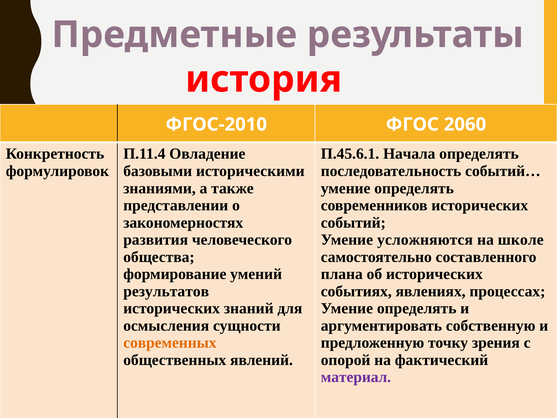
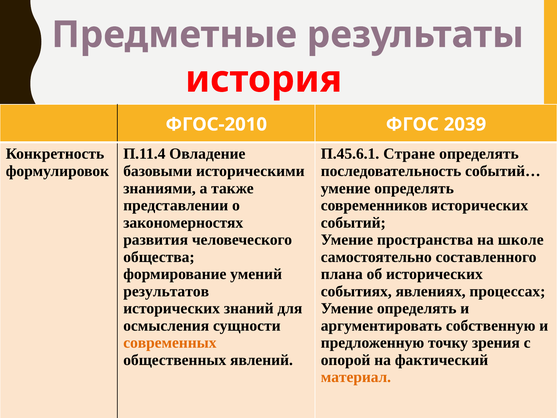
2060: 2060 -> 2039 (465, 124)
Начала: Начала -> Стране (409, 154)
усложняются: усложняются -> пространства (425, 240)
материал colour: purple -> orange (356, 377)
